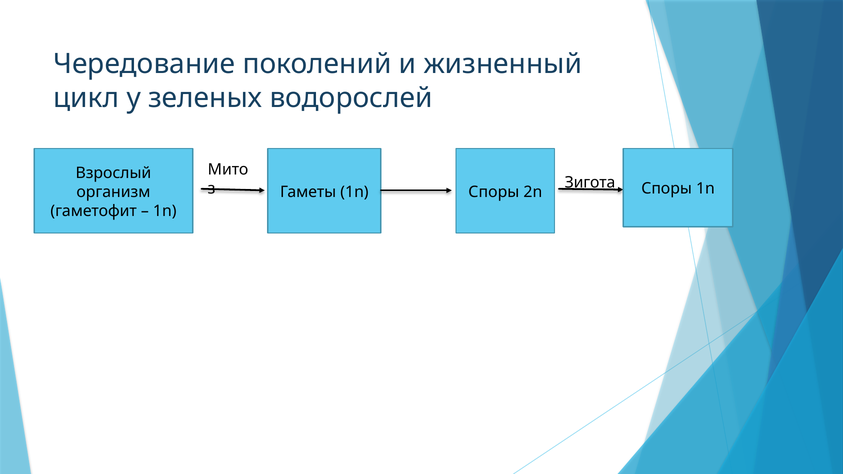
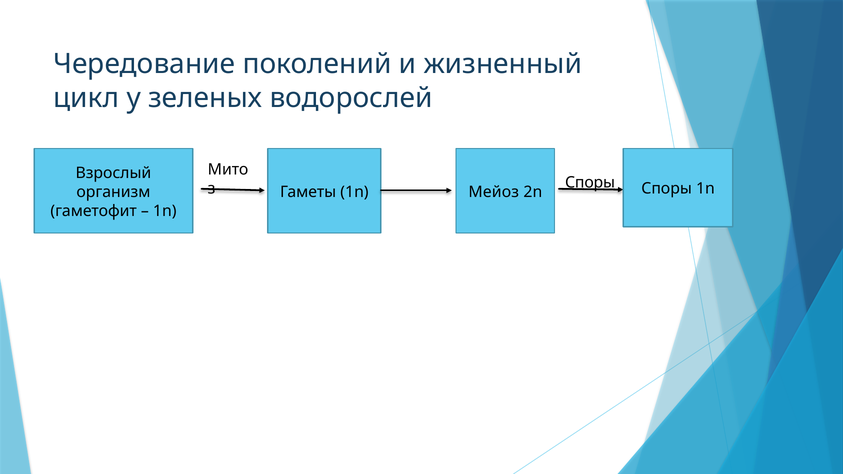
Зигота: Зигота -> Споры (590, 182)
1n Споры: Споры -> Мейоз (494, 192)
